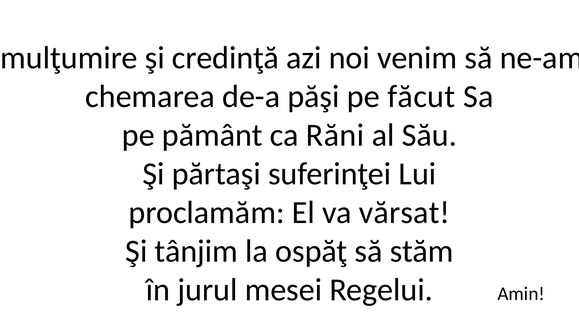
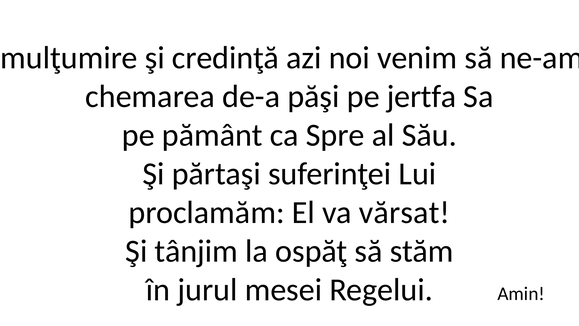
făcut: făcut -> jertfa (422, 97)
Răni: Răni -> Spre (335, 135)
